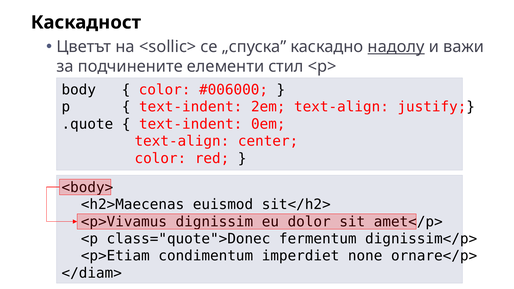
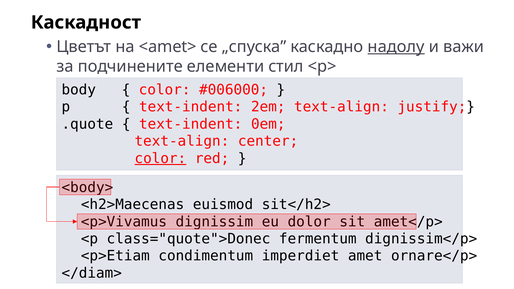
<sollic>: <sollic> -> <amet> (168, 47)
color underline: none -> present (160, 158)
none: none -> amet (365, 256)
